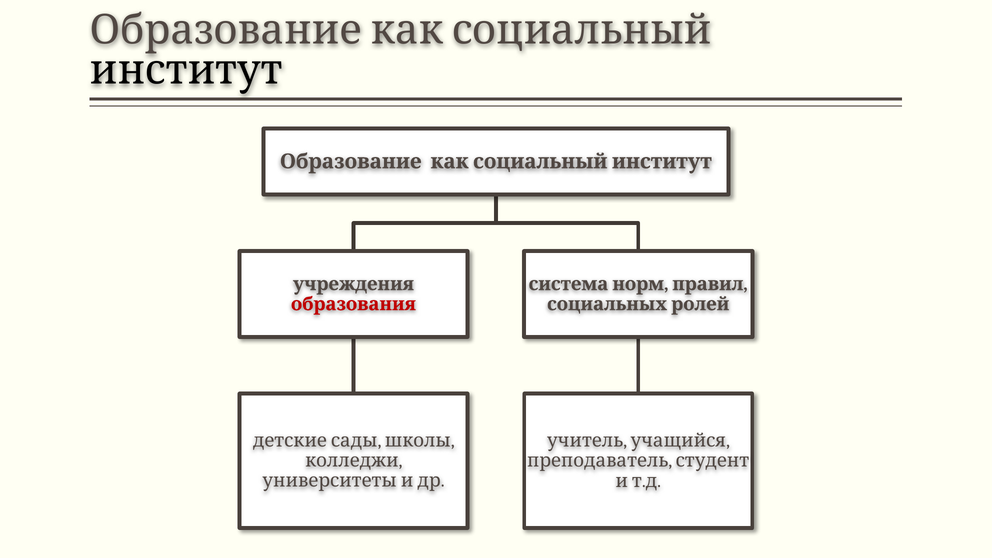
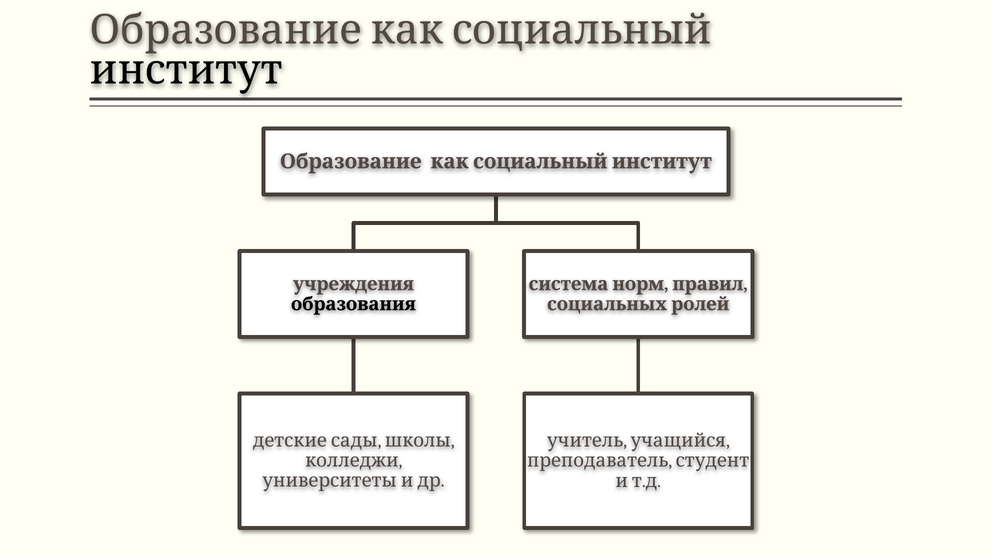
образования colour: red -> black (353, 304)
